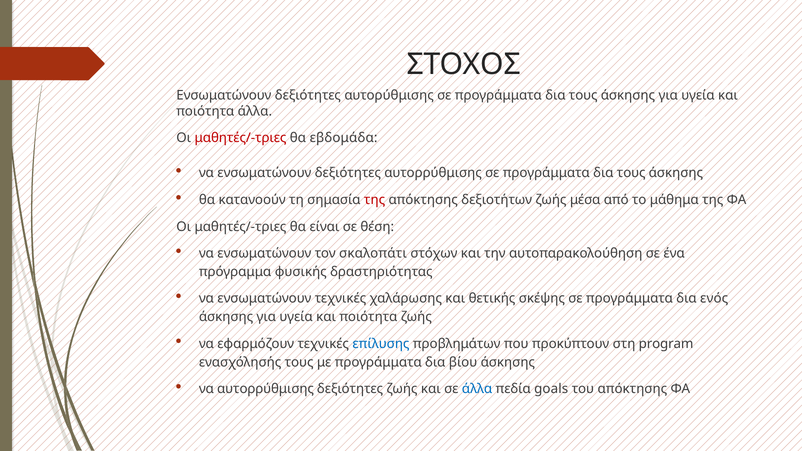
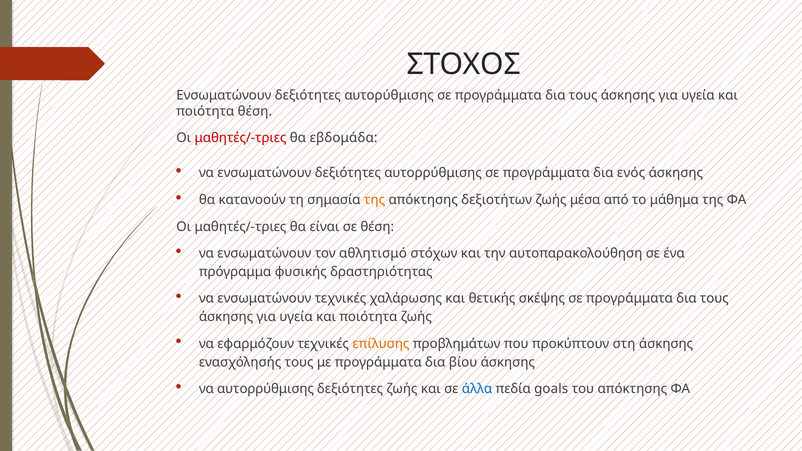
ποιότητα άλλα: άλλα -> θέση (255, 111)
τους: τους -> ενός (631, 173)
της colour: red -> orange (375, 200)
σκαλοπάτι: σκαλοπάτι -> αθλητισμό (373, 253)
ενός: ενός -> τους (714, 299)
επίλυσης colour: blue -> orange (381, 344)
στη program: program -> άσκησης (666, 344)
